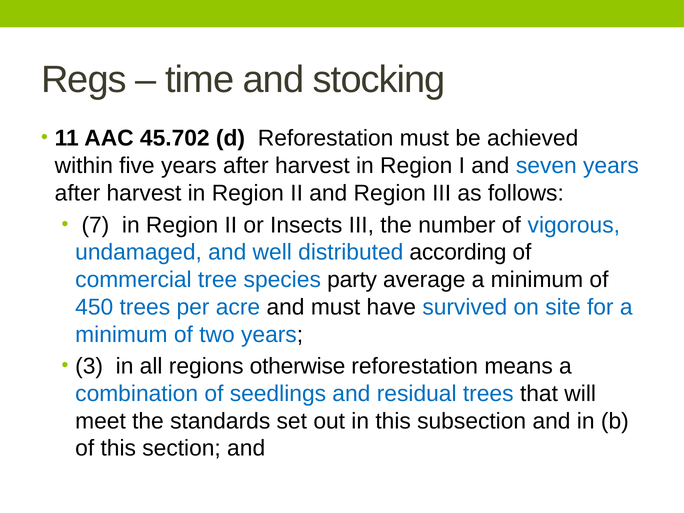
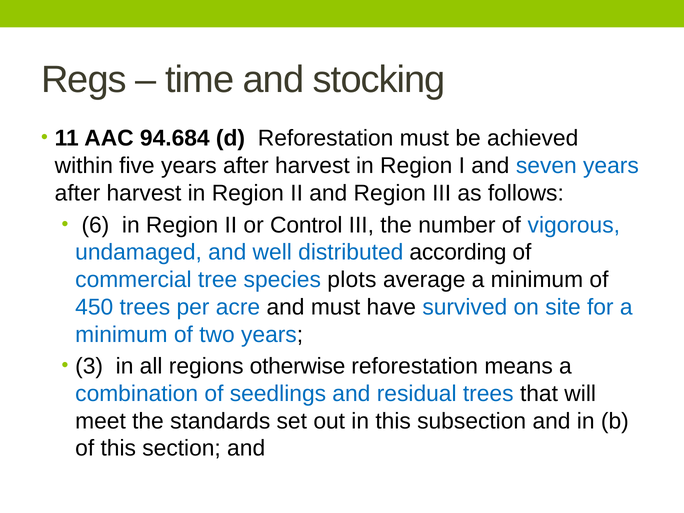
45.702: 45.702 -> 94.684 (175, 138)
7: 7 -> 6 (95, 225)
Insects: Insects -> Control (306, 225)
party: party -> plots (352, 280)
